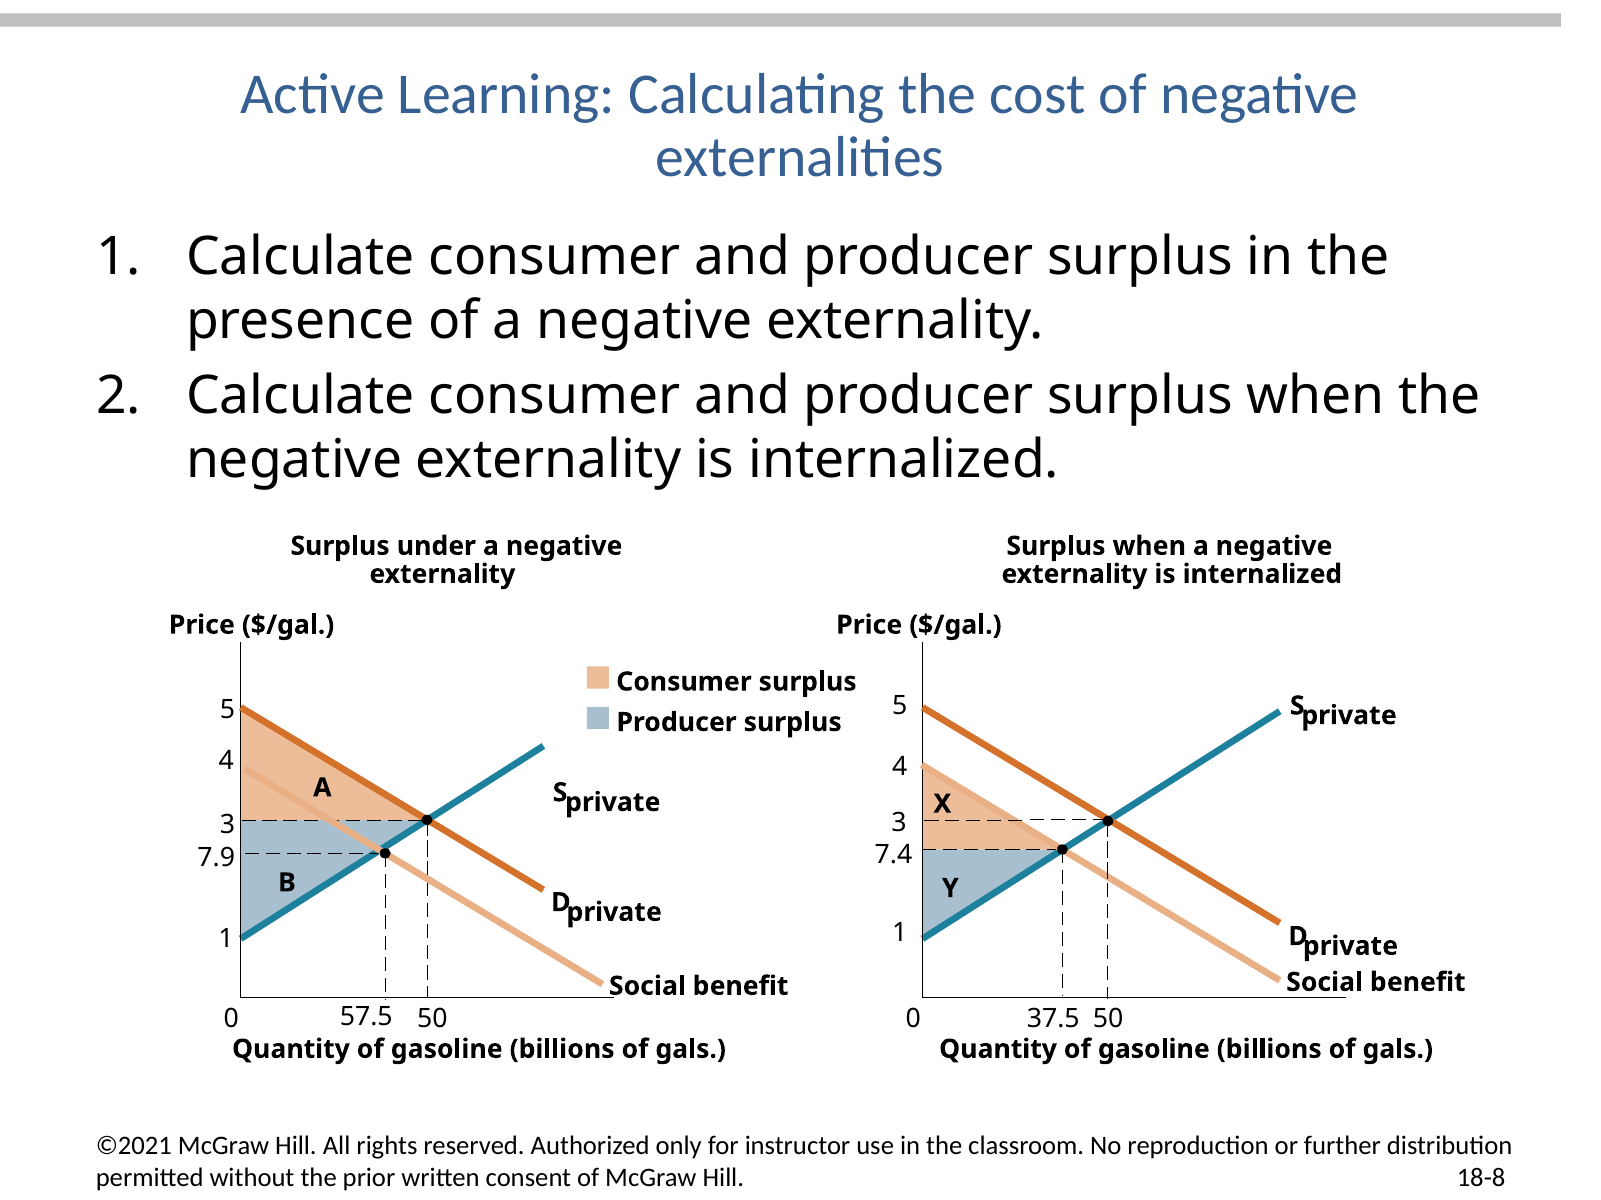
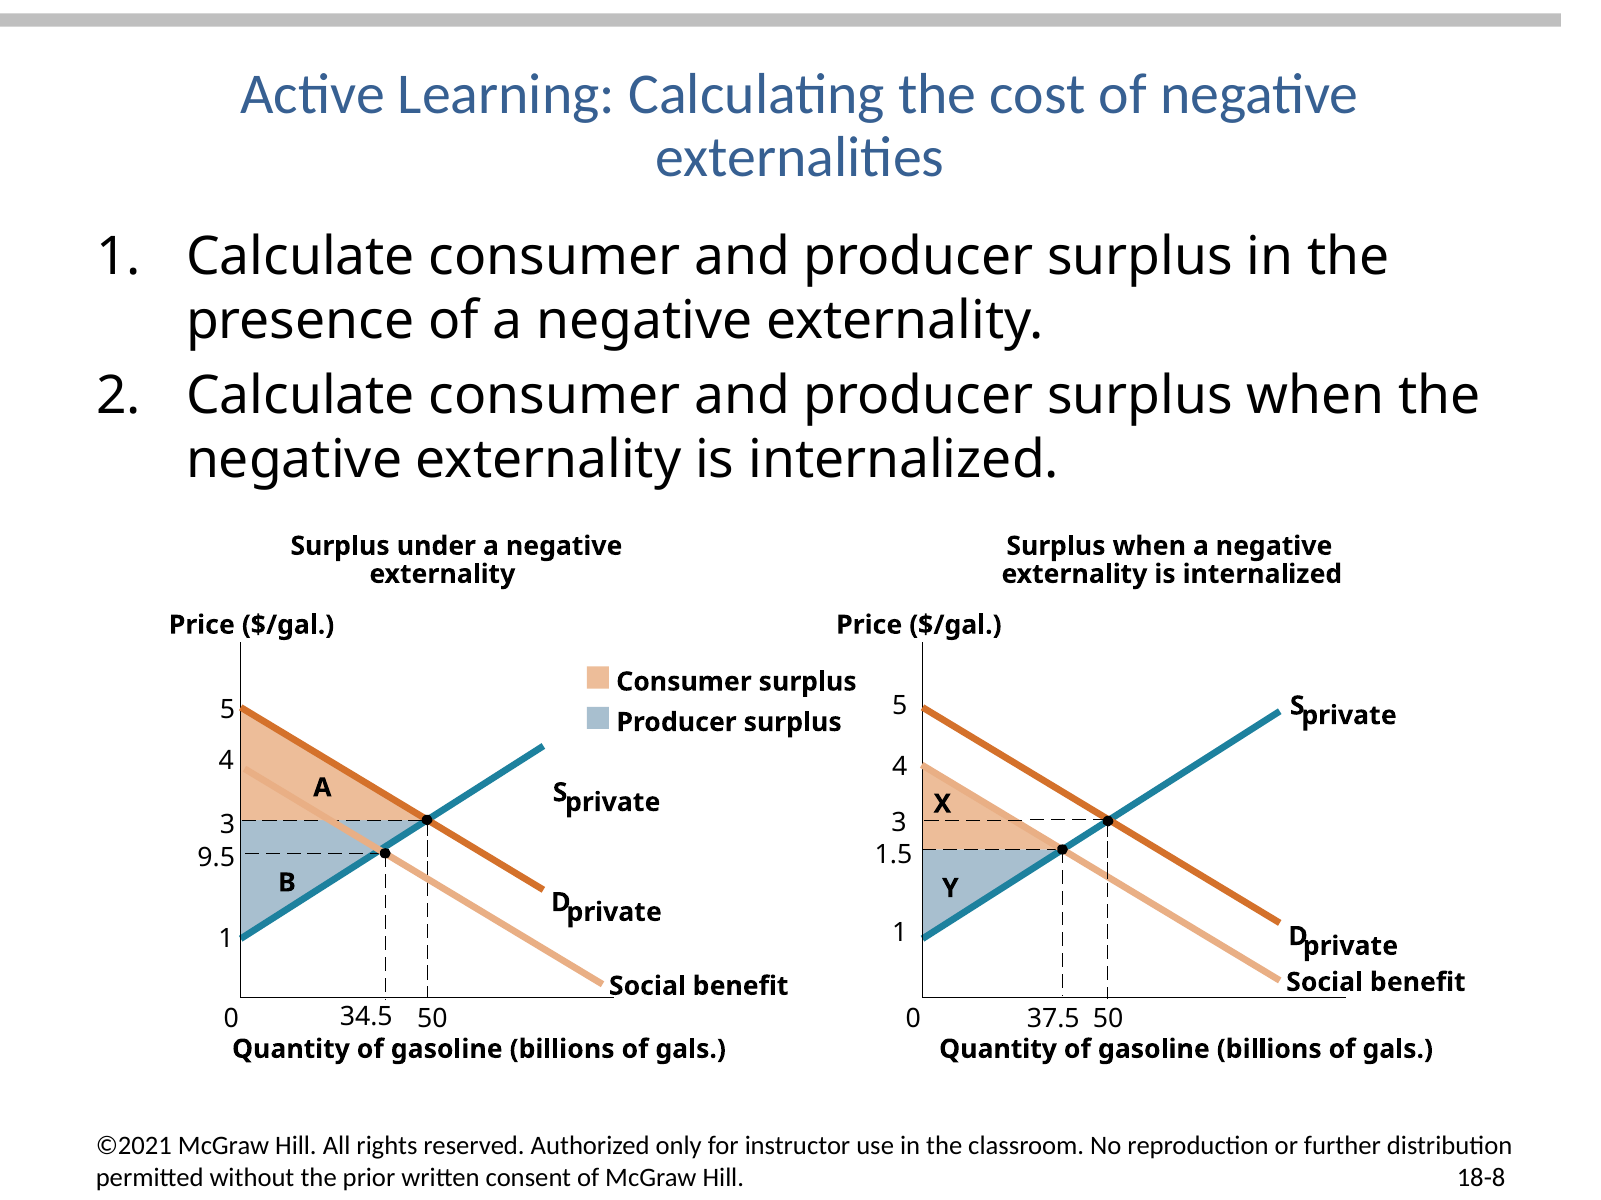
7.4: 7.4 -> 1.5 (894, 855)
7.9: 7.9 -> 9.5 (216, 859)
57.5: 57.5 -> 34.5 (366, 1017)
